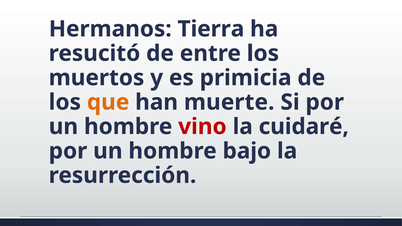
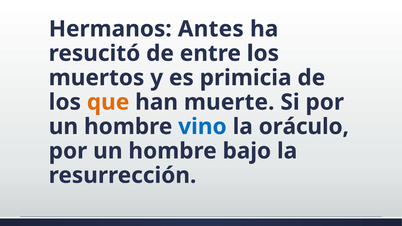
Tierra: Tierra -> Antes (211, 29)
vino colour: red -> blue (202, 127)
cuidaré: cuidaré -> oráculo (304, 127)
